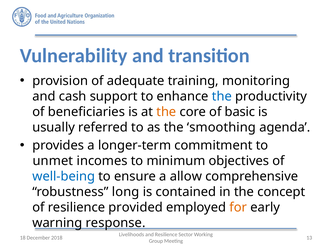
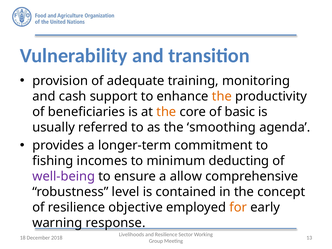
the colour: blue -> orange (222, 96)
unmet: unmet -> fishing (53, 161)
objectives: objectives -> deducting (239, 161)
well‐being colour: blue -> purple (64, 176)
long: long -> level (126, 192)
provided: provided -> objective (136, 207)
